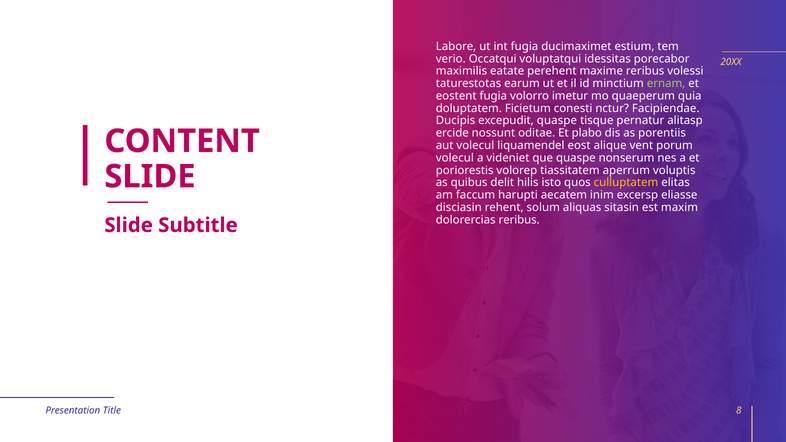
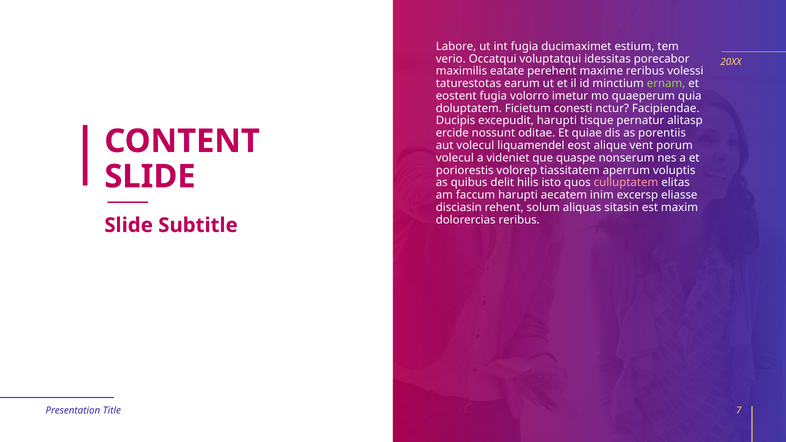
excepudit quaspe: quaspe -> harupti (557, 121)
plabo: plabo -> quiae (587, 133)
culluptatem colour: yellow -> pink (626, 183)
8: 8 -> 7 (739, 411)
